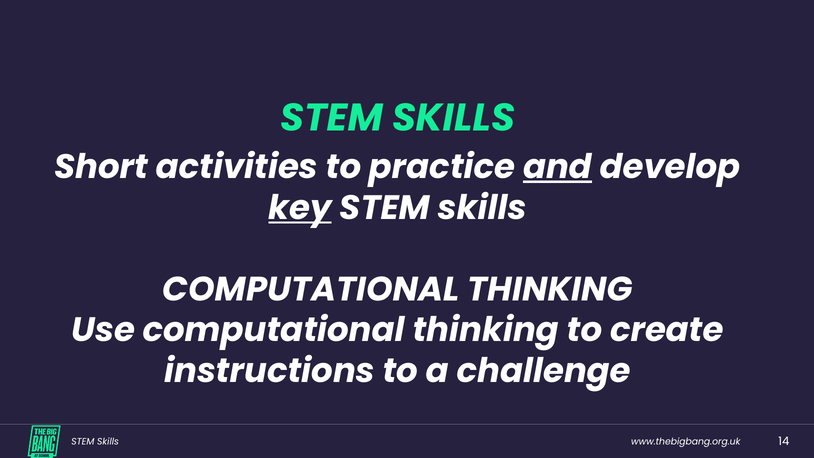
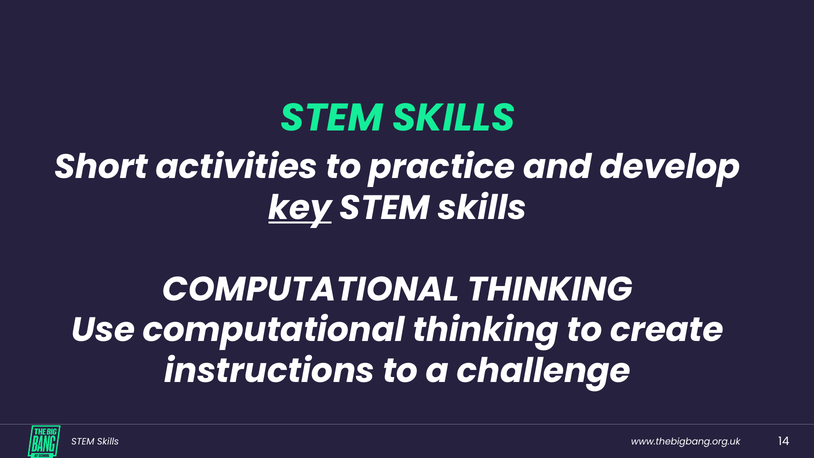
and underline: present -> none (558, 167)
